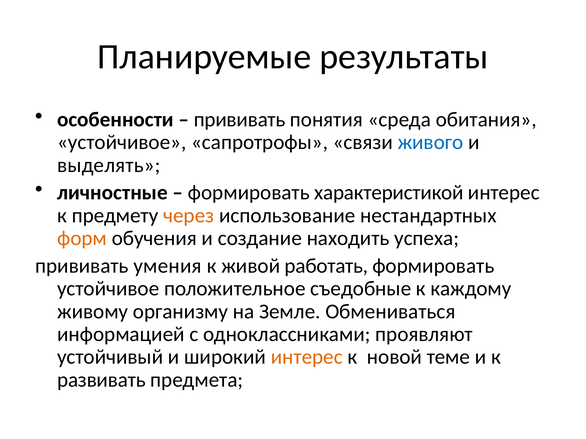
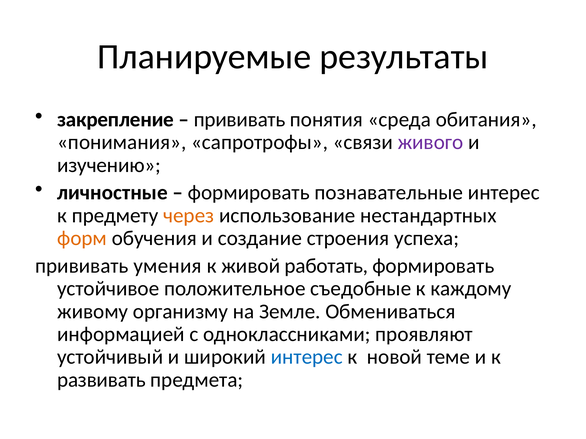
особенности: особенности -> закрепление (116, 120)
устойчивое: устойчивое -> понимания (122, 142)
живого colour: blue -> purple (431, 142)
выделять: выделять -> изучению (109, 165)
характеристикой: характеристикой -> познавательные (389, 193)
находить: находить -> строения (348, 239)
интерес colour: orange -> blue (307, 357)
